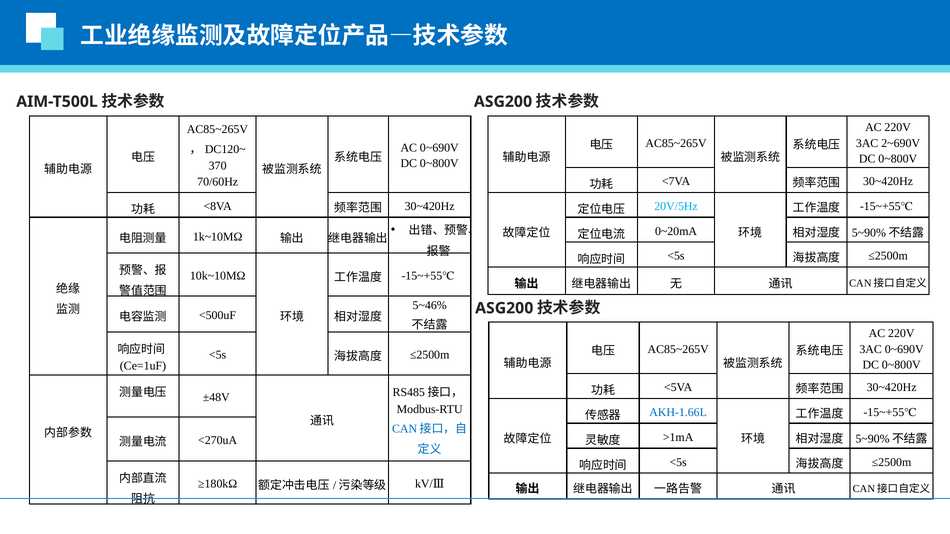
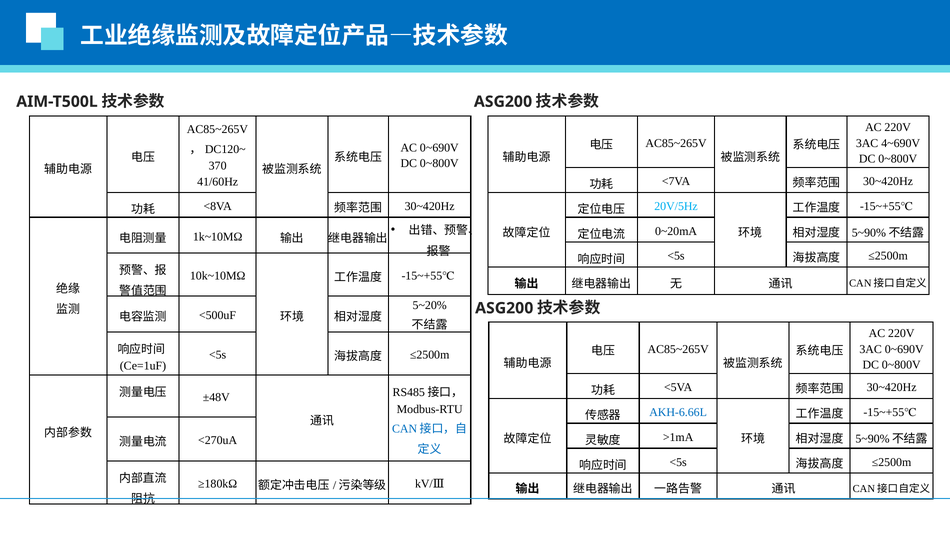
2~690V: 2~690V -> 4~690V (901, 143)
70/60Hz: 70/60Hz -> 41/60Hz (218, 182)
5~46%: 5~46% -> 5~20% (430, 305)
AKH-1.66L: AKH-1.66L -> AKH-6.66L (678, 413)
